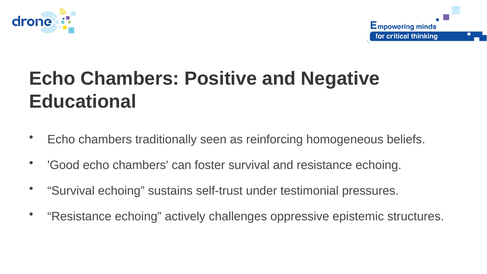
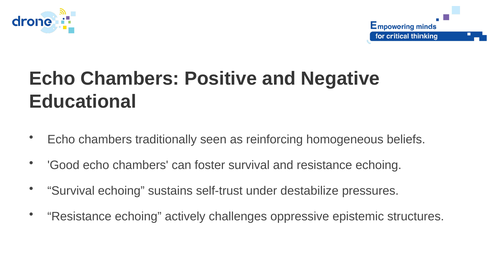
testimonial: testimonial -> destabilize (310, 191)
